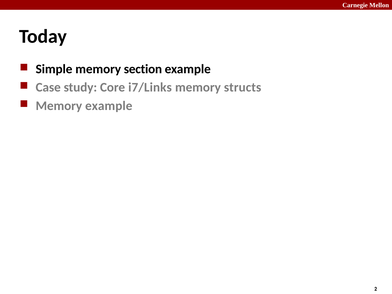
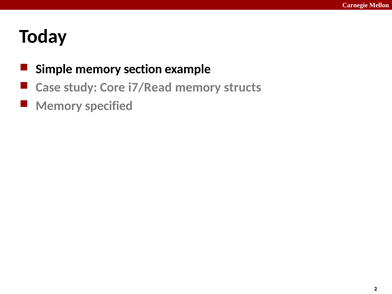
i7/Links: i7/Links -> i7/Read (150, 87)
Memory example: example -> specified (109, 106)
